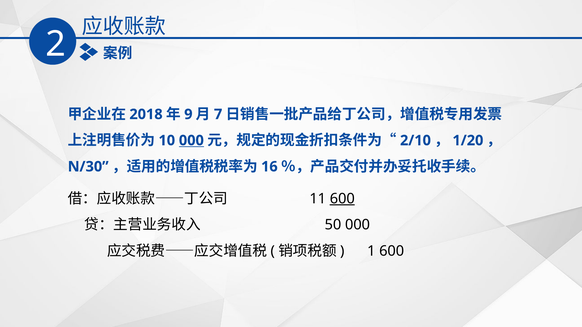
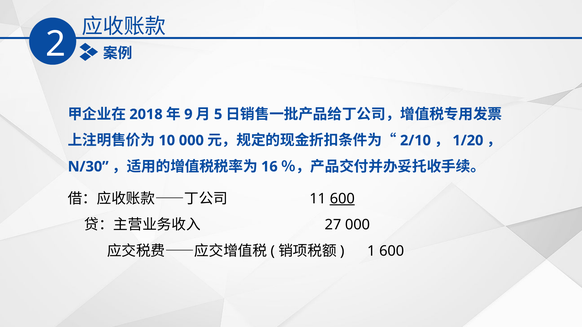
7: 7 -> 5 (218, 114)
000 underline: present -> none (191, 141)
50: 50 -> 27 (333, 225)
